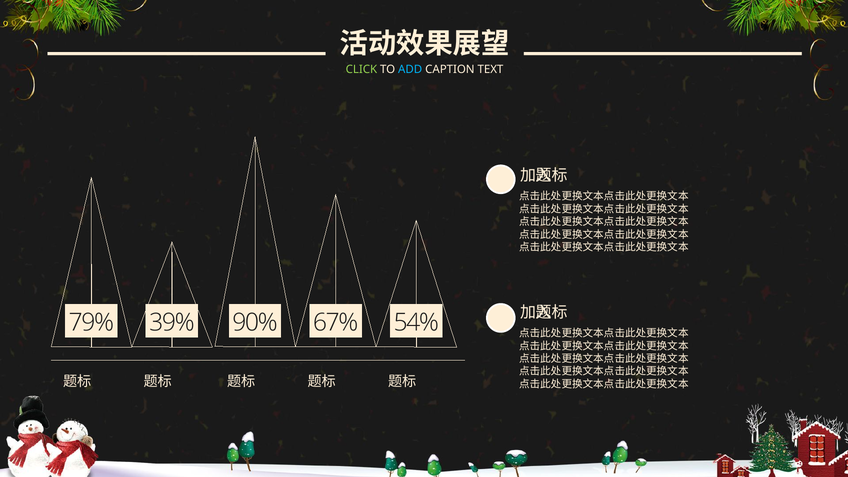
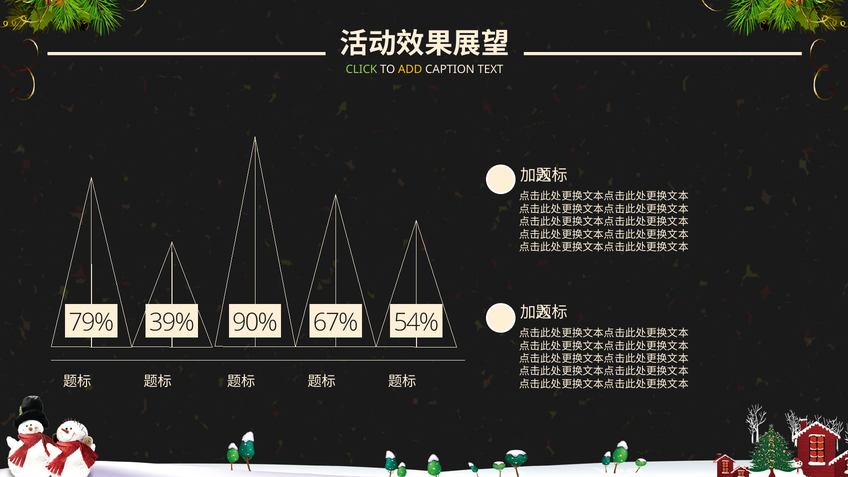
ADD colour: light blue -> yellow (410, 70)
